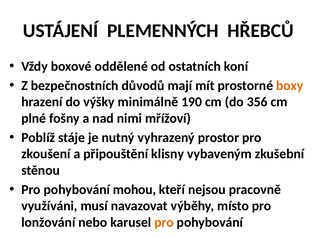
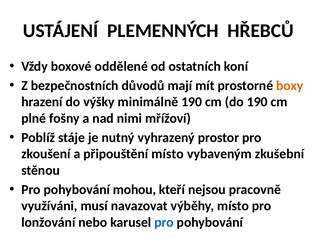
do 356: 356 -> 190 (257, 102)
připouštění klisny: klisny -> místo (168, 154)
pro colour: orange -> blue (164, 222)
